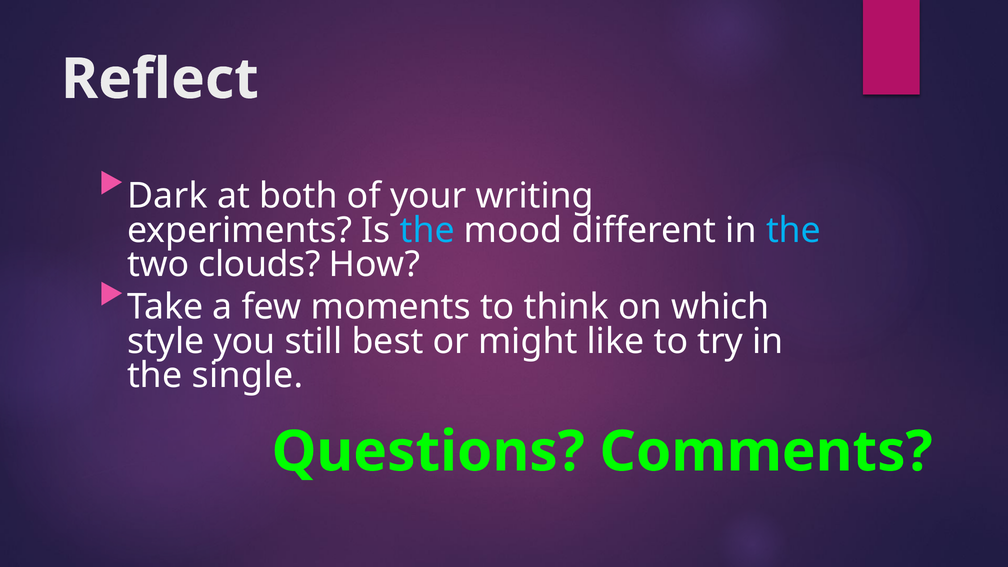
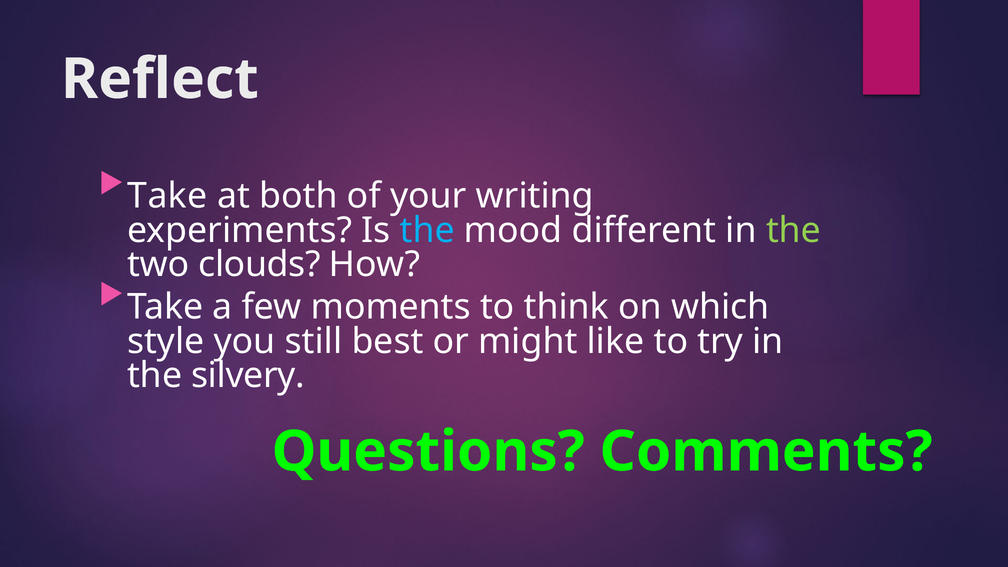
Dark: Dark -> Take (167, 196)
the colour: light blue -> light green (794, 230)
single: single -> silvery (248, 376)
